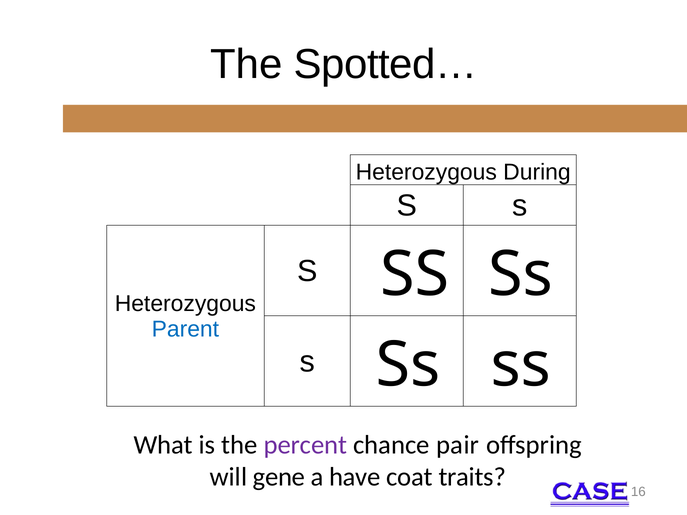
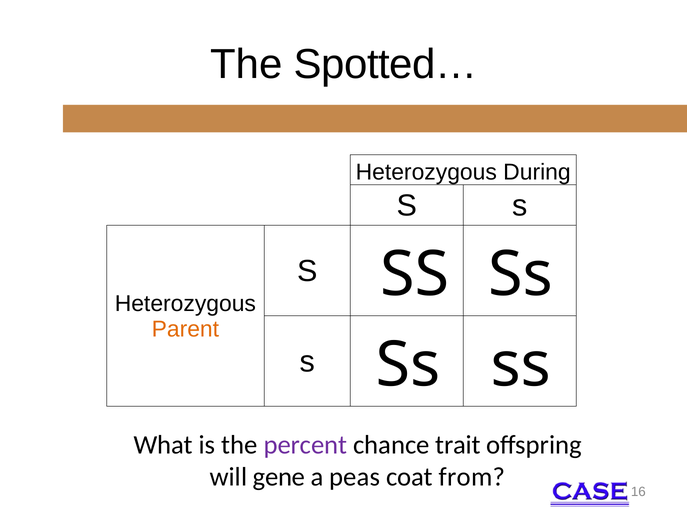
Parent colour: blue -> orange (185, 329)
pair: pair -> trait (458, 445)
have: have -> peas (355, 477)
traits: traits -> from (472, 477)
